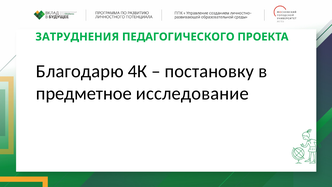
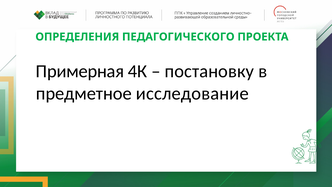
ЗАТРУДНЕНИЯ: ЗАТРУДНЕНИЯ -> ОПРЕДЕЛЕНИЯ (77, 37)
Благодарю: Благодарю -> Примерная (80, 71)
